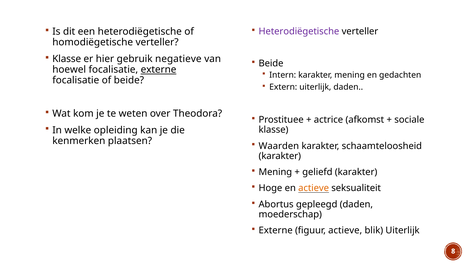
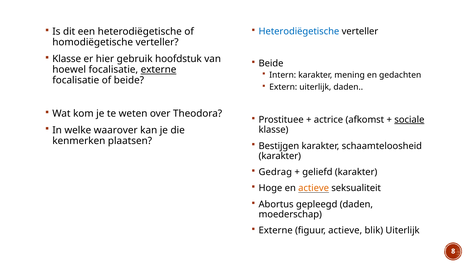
Heterodiëgetische colour: purple -> blue (299, 31)
negatieve: negatieve -> hoofdstuk (178, 59)
sociale underline: none -> present (409, 120)
opleiding: opleiding -> waarover (116, 130)
Waarden: Waarden -> Bestijgen (279, 146)
Mening: Mening -> Gedrag (275, 172)
